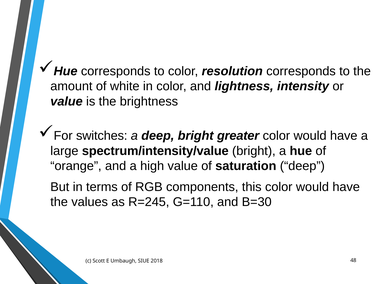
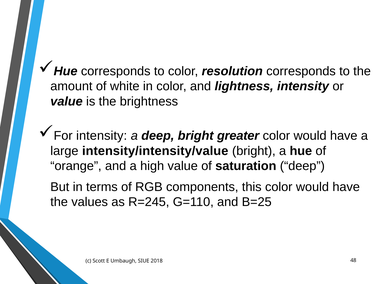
For switches: switches -> intensity (102, 136)
spectrum/intensity/value: spectrum/intensity/value -> intensity/intensity/value (155, 151)
B=30: B=30 -> B=25 (257, 202)
